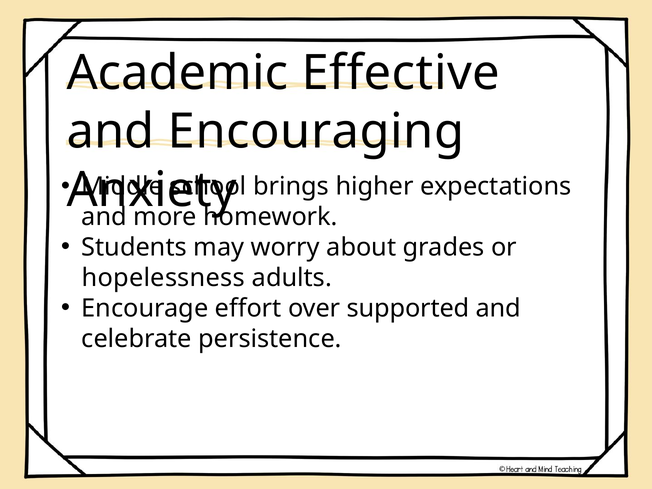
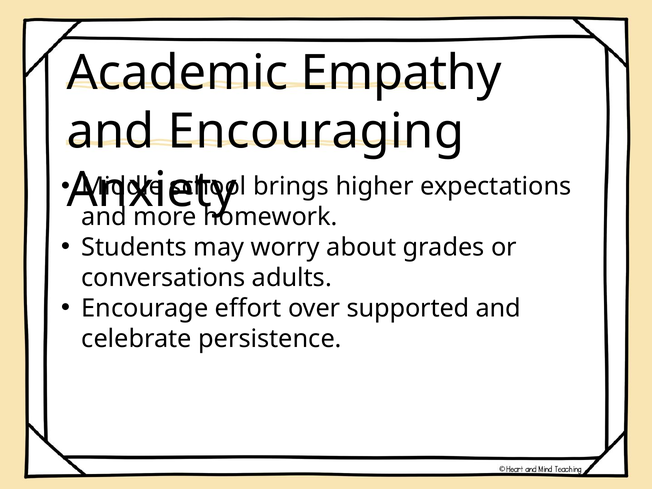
Effective: Effective -> Empathy (401, 73)
hopelessness: hopelessness -> conversations (164, 278)
